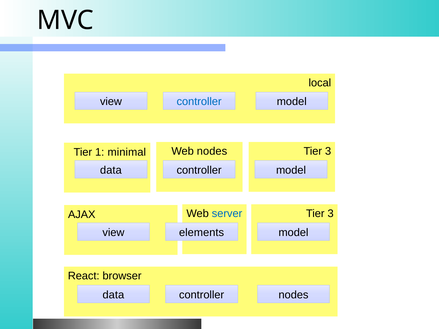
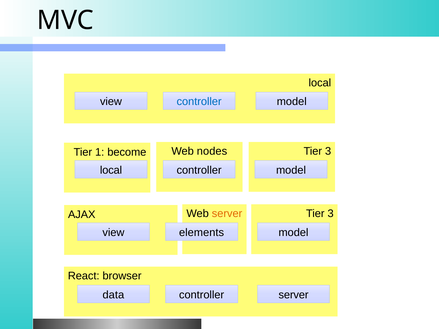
minimal: minimal -> become (127, 152)
data: data -> local (111, 170)
server colour: blue -> orange (227, 214)
nodes: nodes -> server (294, 295)
